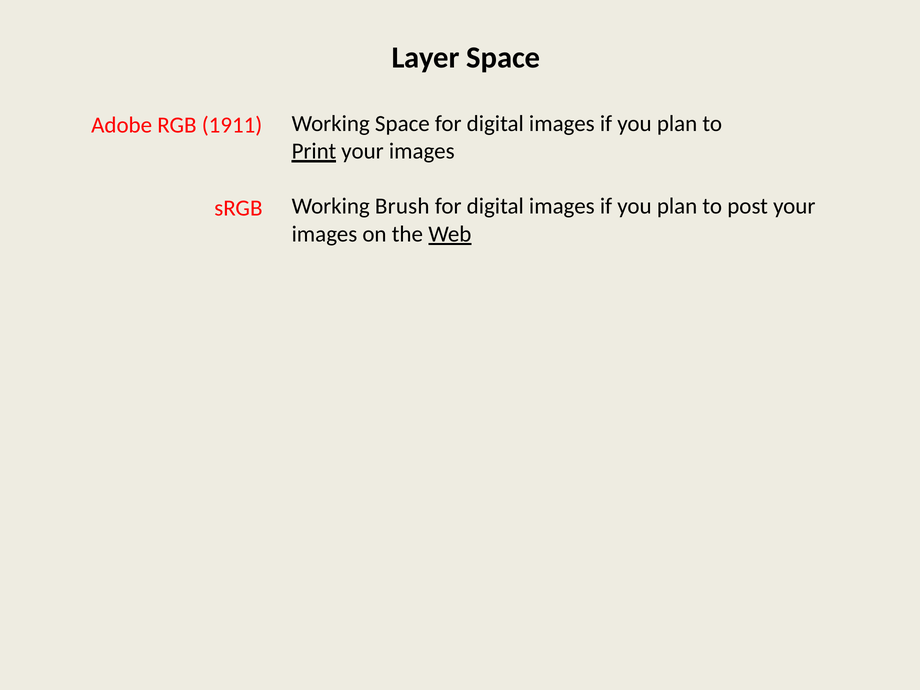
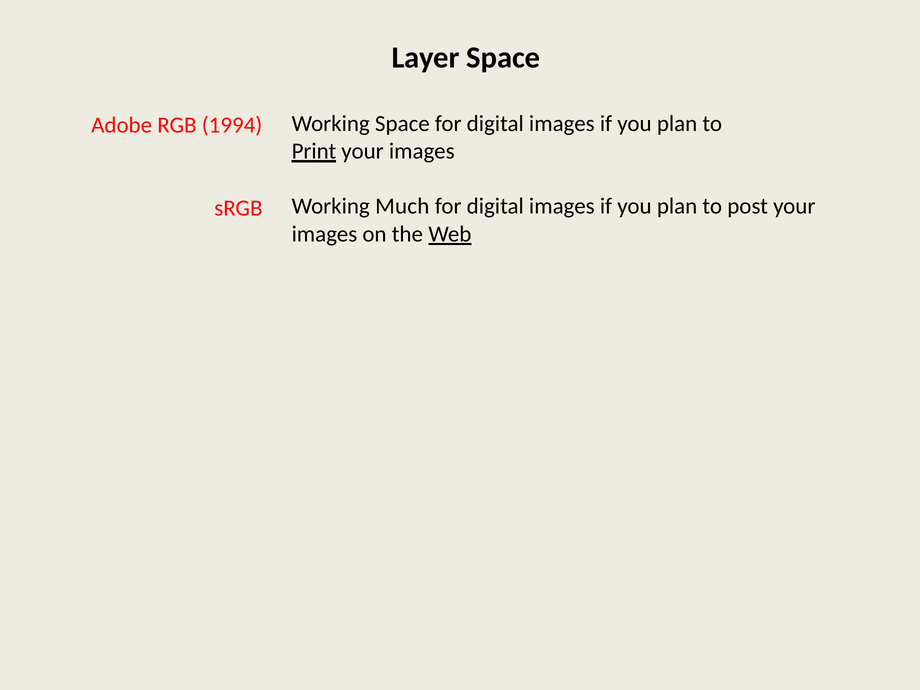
1911: 1911 -> 1994 (232, 125)
Brush: Brush -> Much (402, 206)
